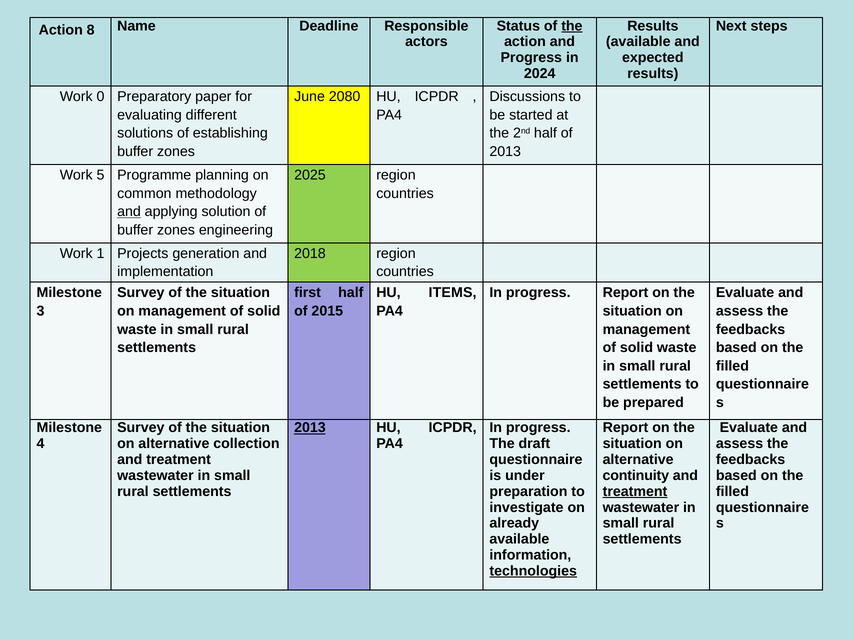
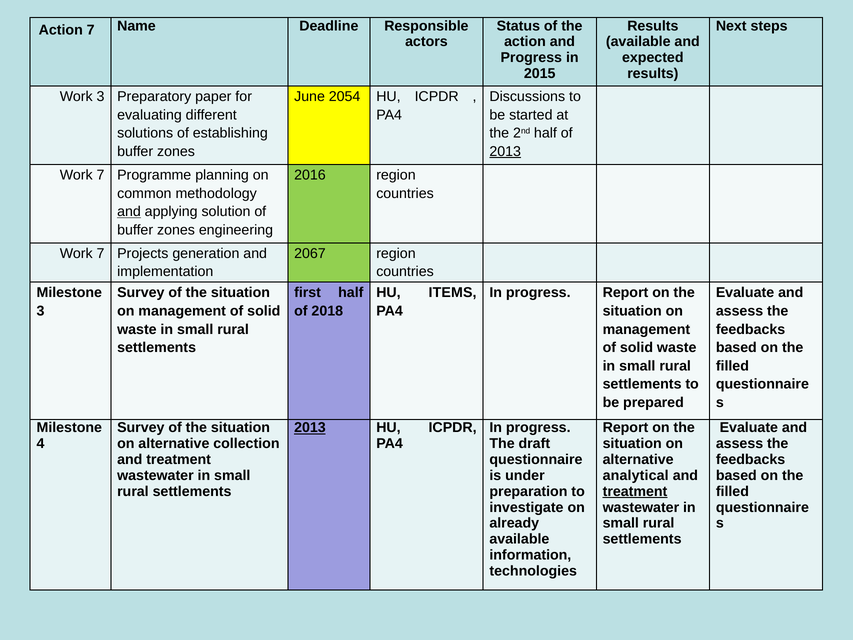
the underline: present -> none (572, 26)
Action 8: 8 -> 7 (91, 30)
2024: 2024 -> 2015 (540, 74)
Work 0: 0 -> 3 (101, 96)
2080: 2080 -> 2054 (345, 96)
2013 underline: none -> present (505, 151)
5: 5 -> 7 (101, 175)
2025: 2025 -> 2016 (310, 175)
1: 1 -> 7 (101, 253)
2018: 2018 -> 2067 (310, 253)
2015: 2015 -> 2018 (327, 311)
continuity: continuity -> analytical (636, 475)
technologies underline: present -> none (533, 571)
